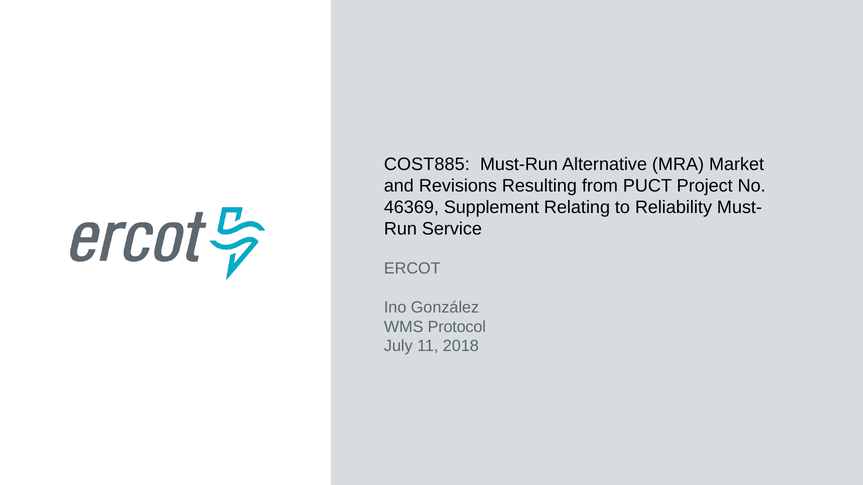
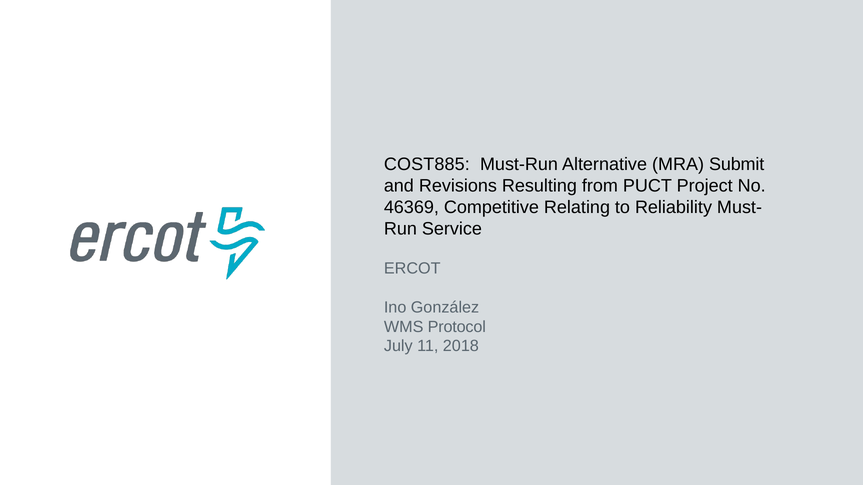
Market: Market -> Submit (737, 164)
Supplement: Supplement -> Competitive (491, 207)
